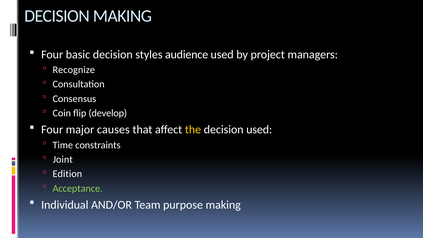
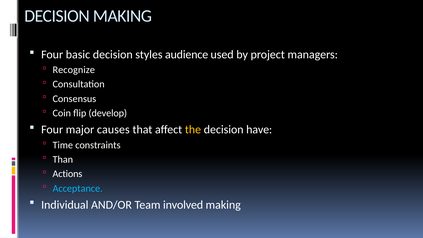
decision used: used -> have (259, 130)
Joint: Joint -> Than (63, 159)
Edition: Edition -> Actions (67, 174)
Acceptance colour: light green -> light blue (78, 188)
purpose: purpose -> involved (183, 205)
